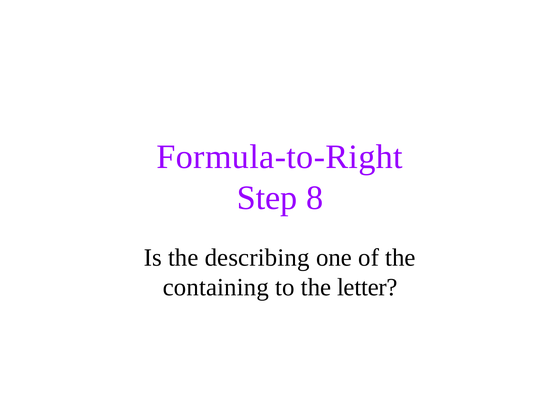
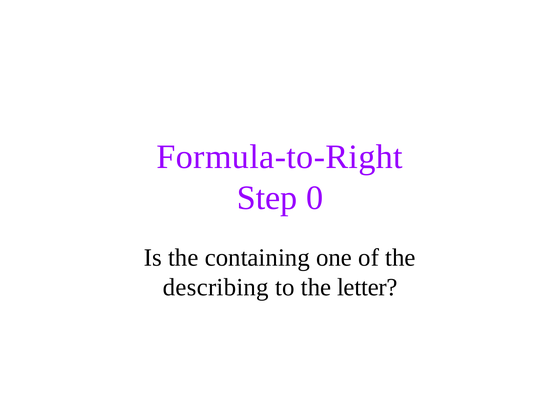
8: 8 -> 0 (315, 198)
describing: describing -> containing (257, 258)
containing: containing -> describing (216, 287)
